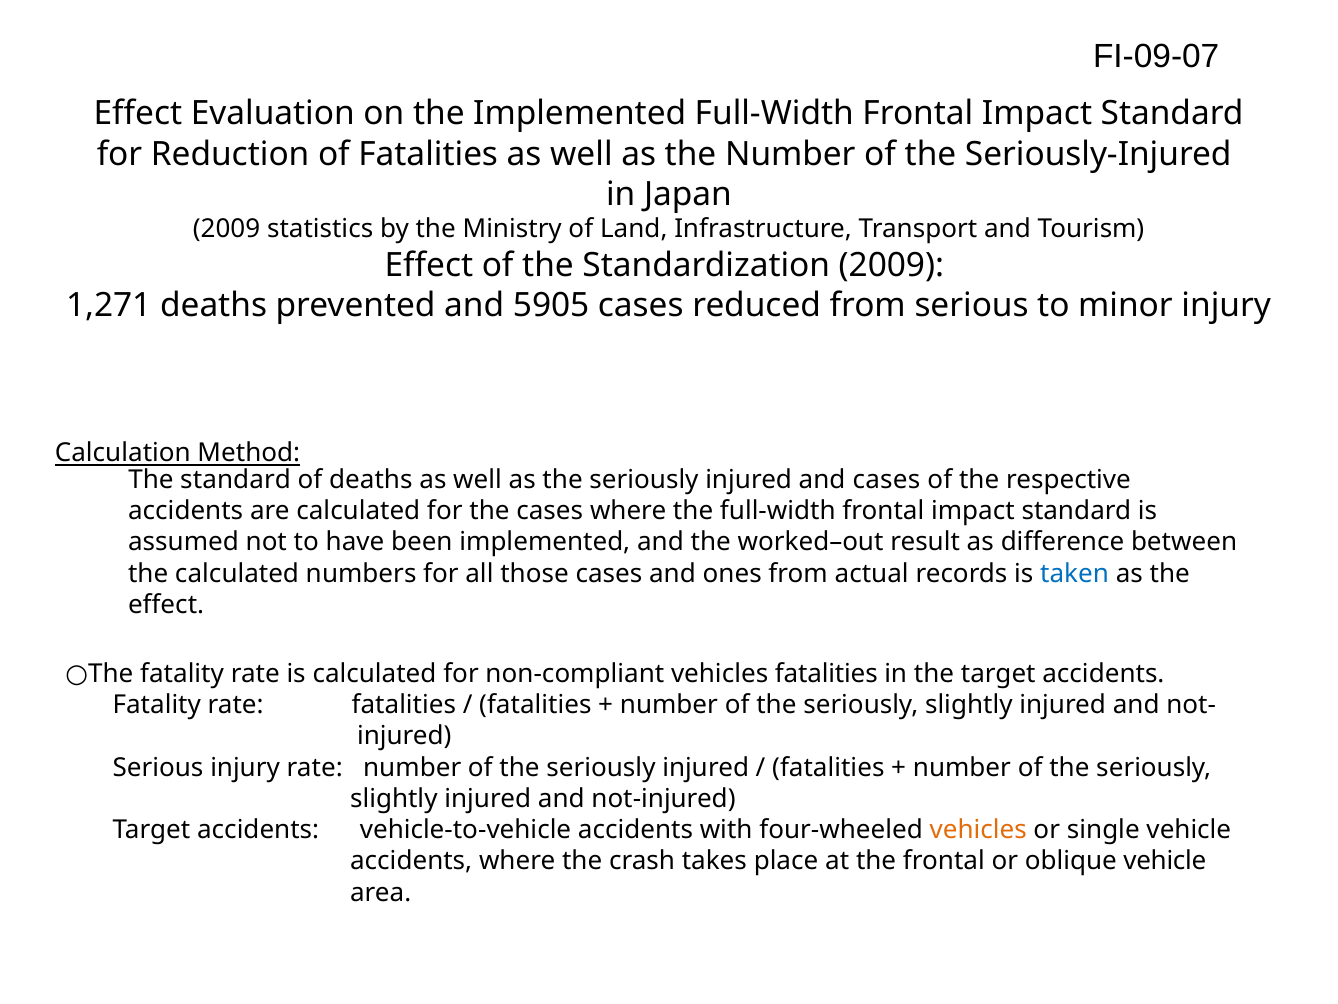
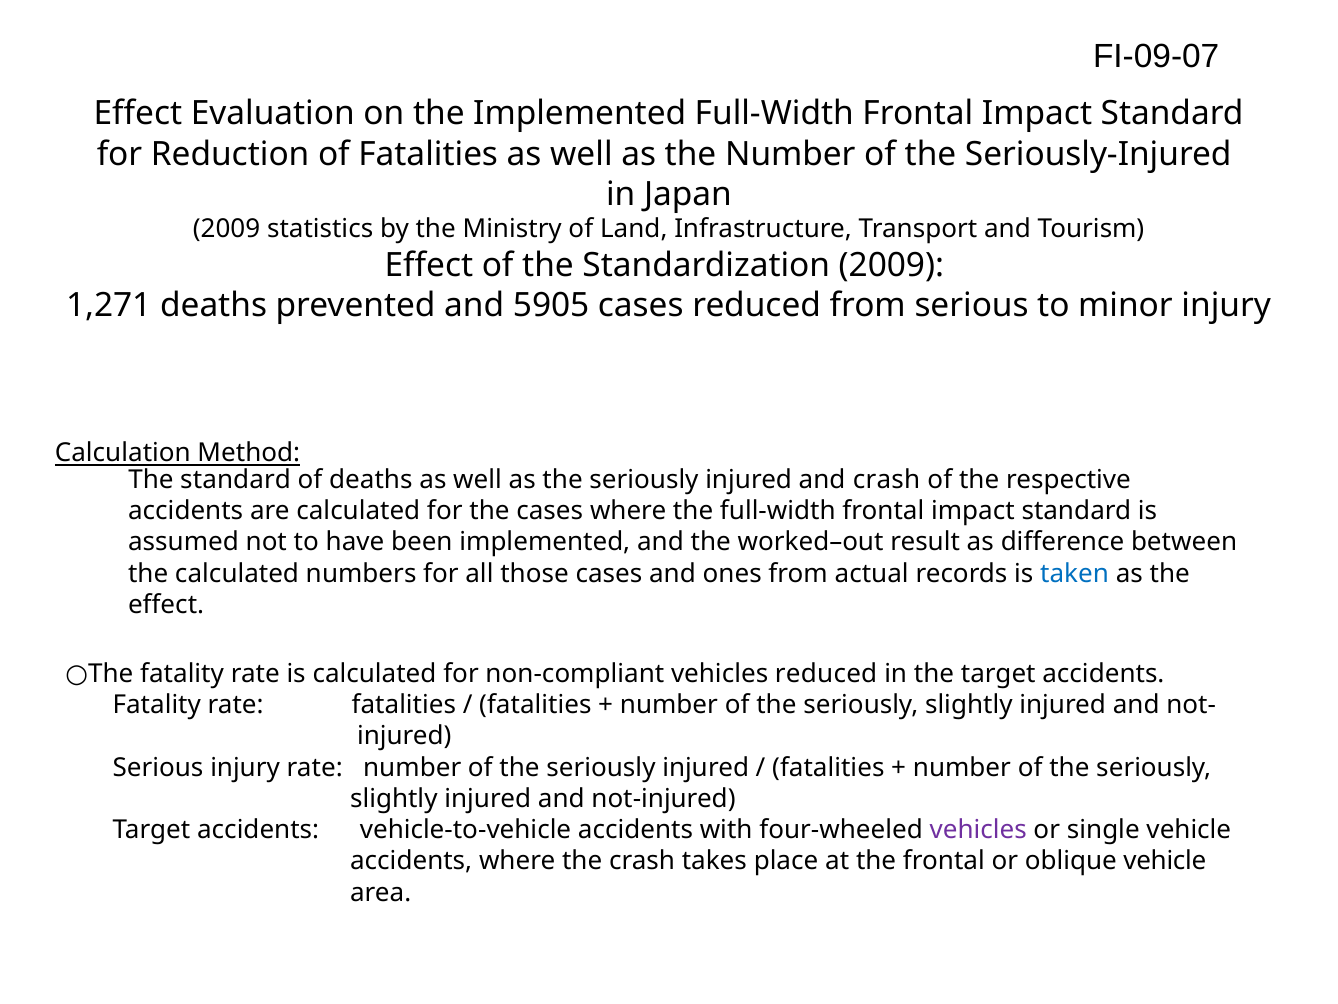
and cases: cases -> crash (886, 479)
vehicles fatalities: fatalities -> reduced (826, 673)
vehicles colour: orange -> purple (978, 830)
